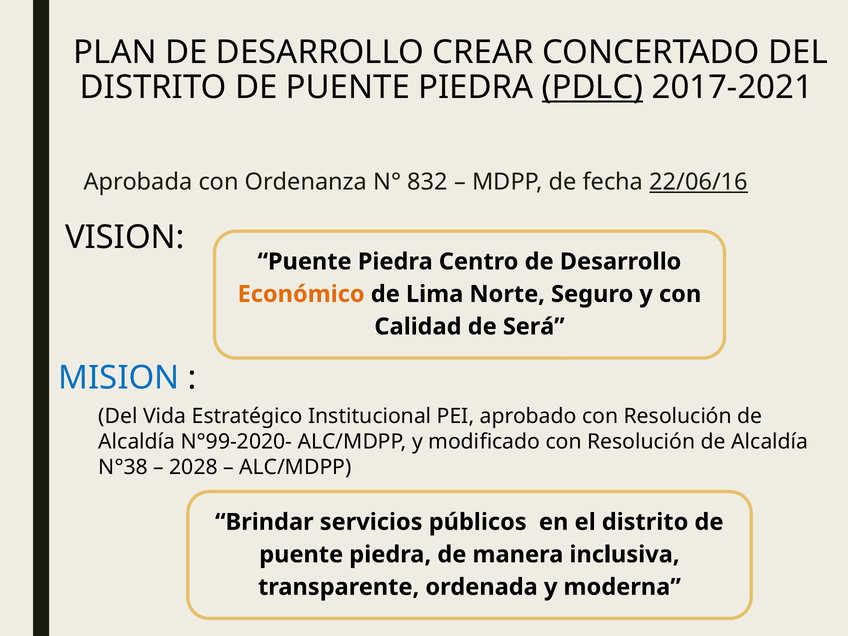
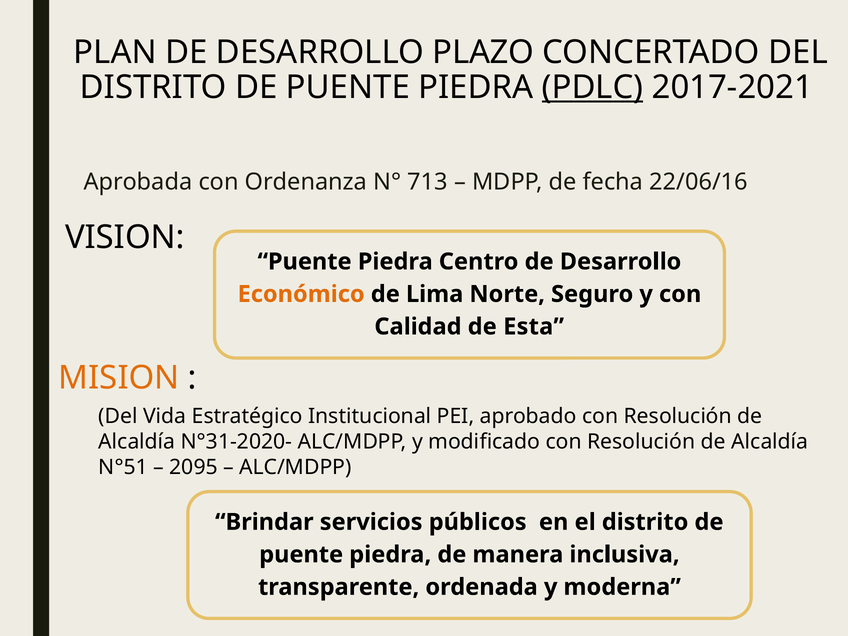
CREAR: CREAR -> PLAZO (483, 52)
832: 832 -> 713 (428, 182)
22/06/16 underline: present -> none (699, 182)
Será: Será -> Esta (534, 327)
MISION colour: blue -> orange (119, 378)
N°99-2020-: N°99-2020- -> N°31-2020- (237, 442)
N°38: N°38 -> N°51 (123, 467)
2028: 2028 -> 2095 (194, 467)
